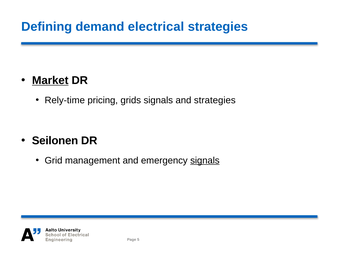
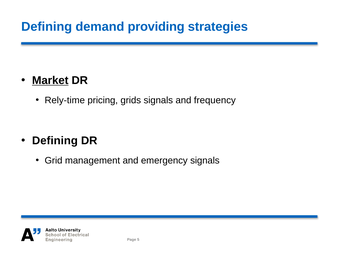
electrical: electrical -> providing (156, 27)
and strategies: strategies -> frequency (215, 100)
Seilonen: Seilonen -> Defining (55, 141)
signals underline: present -> none (205, 161)
